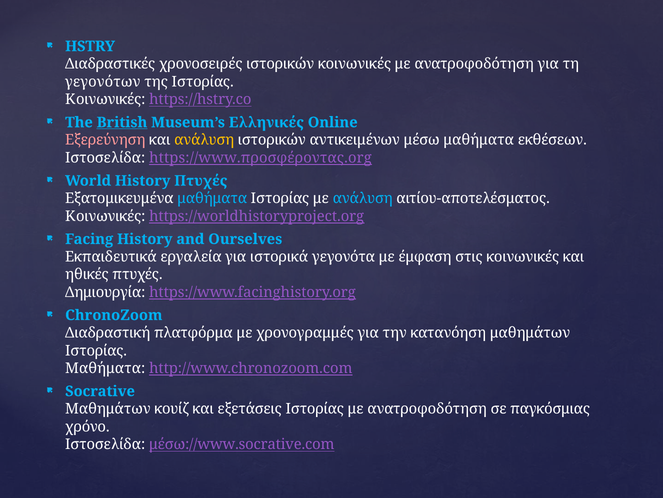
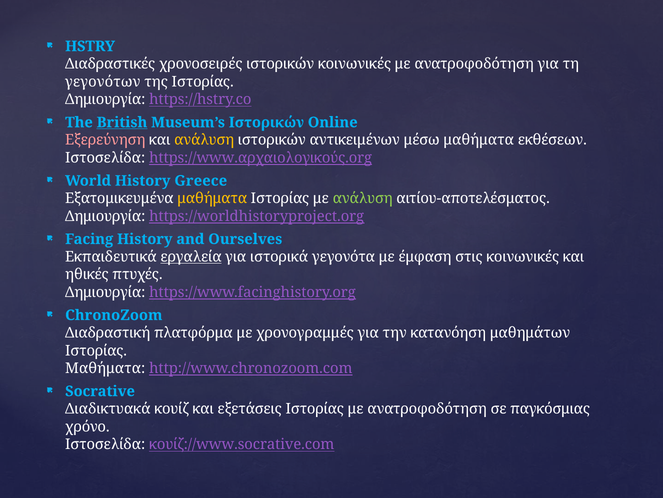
Κοινωνικές: Κοινωνικές -> Δημιουργία (105, 99)
Museum’s Ελληνικές: Ελληνικές -> Ιστορικών (266, 122)
https://www.προσφέροντας.org: https://www.προσφέροντας.org -> https://www.αρχαιολογικούς.org (261, 158)
History Πτυχές: Πτυχές -> Greece (201, 181)
μαθήματα colour: light blue -> yellow (212, 198)
ανάλυση colour: light blue -> light green (363, 198)
Κοινωνικές: Κοινωνικές -> Δημιουργία (105, 216)
εργαλεία underline: none -> present (191, 256)
Μαθημάτων: Μαθημάτων -> Διαδικτυακά (108, 408)
μέσω://www.socrative.com: μέσω://www.socrative.com -> κουίζ://www.socrative.com (242, 444)
